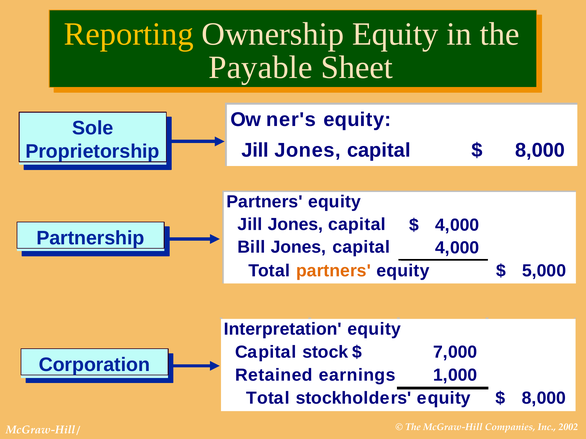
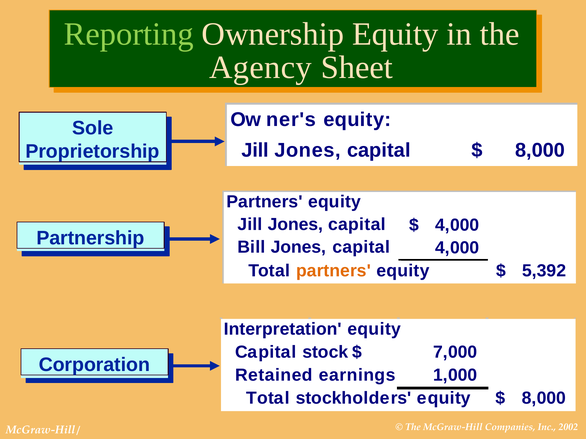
Reporting colour: yellow -> light green (129, 34)
Payable: Payable -> Agency (260, 67)
5,000: 5,000 -> 5,392 (544, 271)
